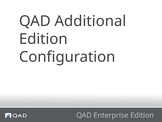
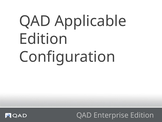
Additional: Additional -> Applicable (90, 21)
